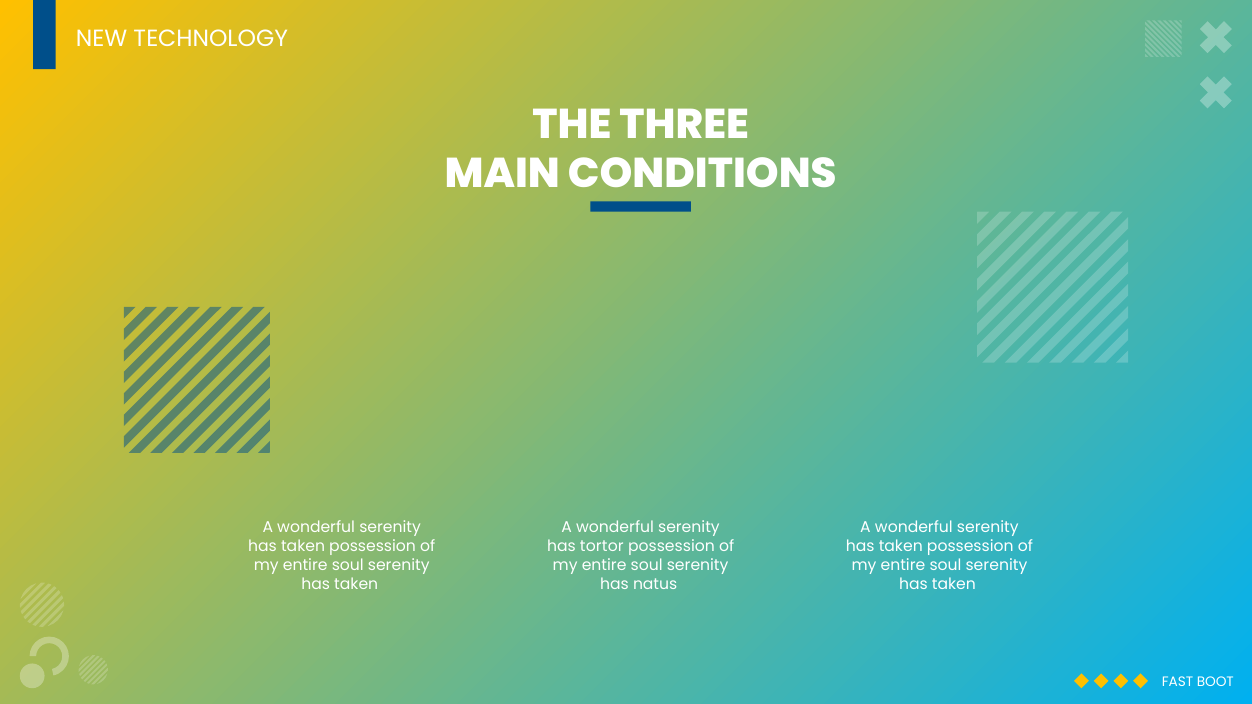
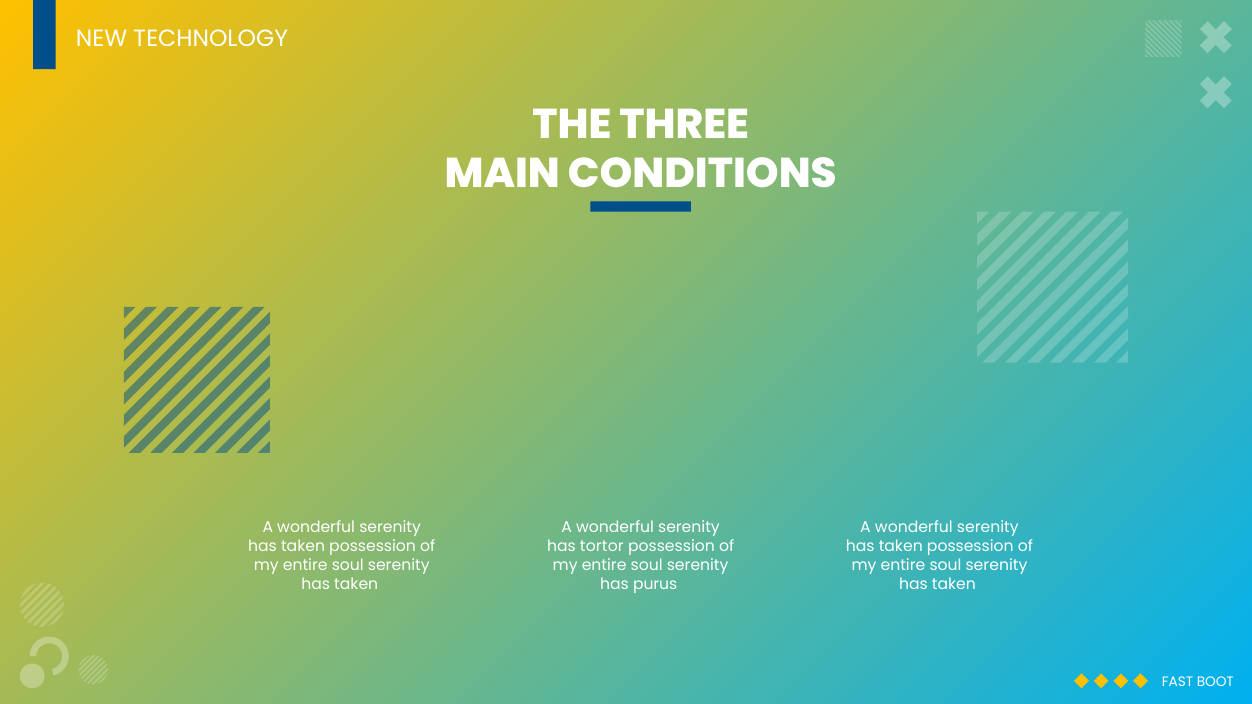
natus: natus -> purus (655, 584)
